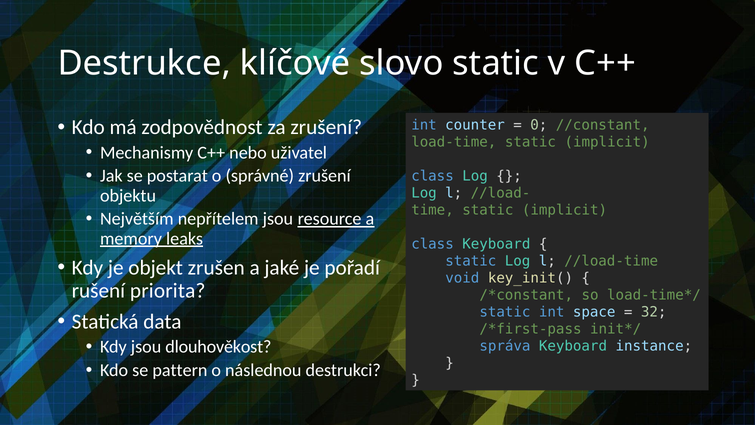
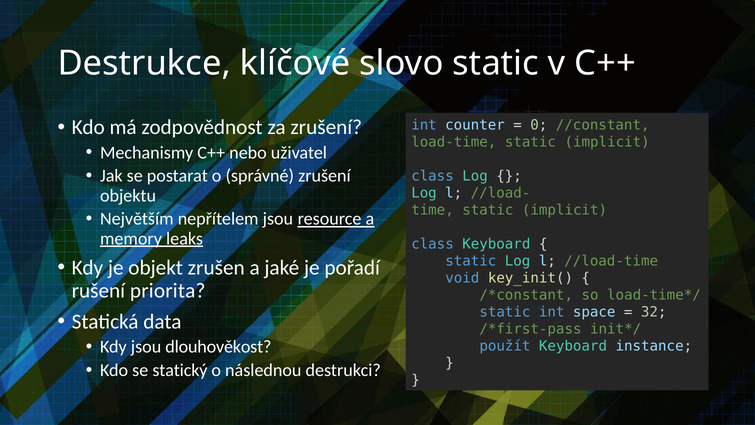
správa: správa -> použít (505, 346)
pattern: pattern -> statický (180, 370)
